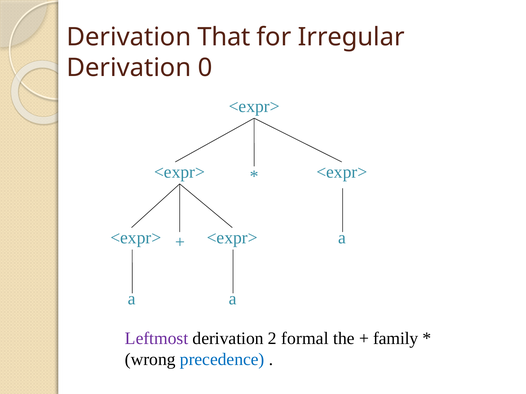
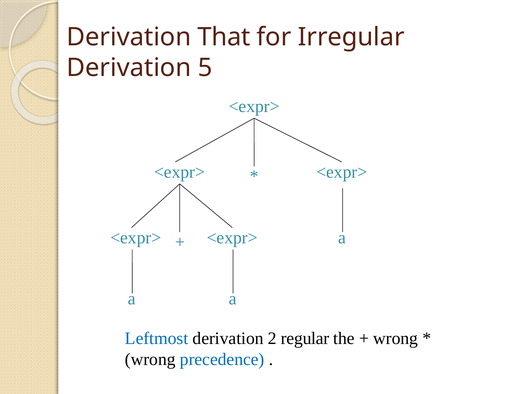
0: 0 -> 5 (205, 68)
Leftmost colour: purple -> blue (157, 339)
formal: formal -> regular (305, 339)
family: family -> wrong (396, 339)
